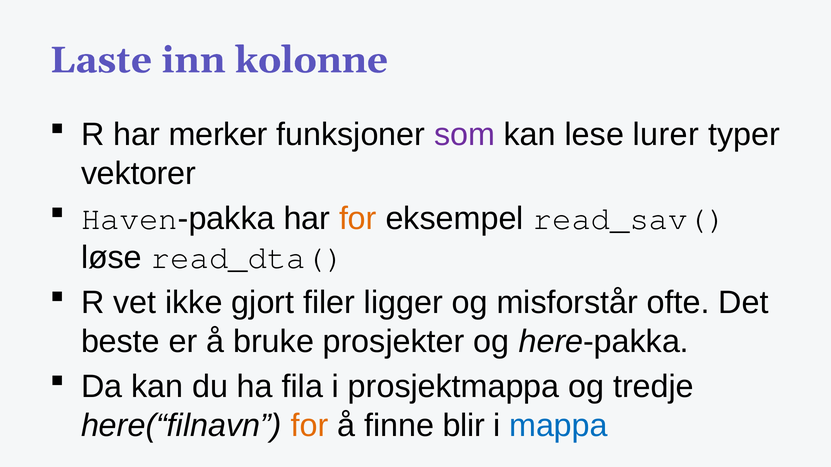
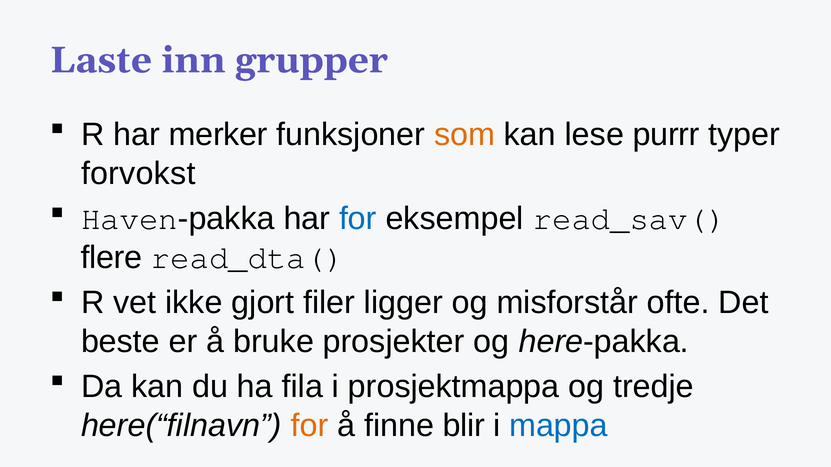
kolonne: kolonne -> grupper (311, 60)
som colour: purple -> orange (465, 135)
lurer: lurer -> purrr (666, 135)
vektorer: vektorer -> forvokst (138, 174)
for colour: orange -> blue (358, 219)
løse: løse -> flere (112, 258)
